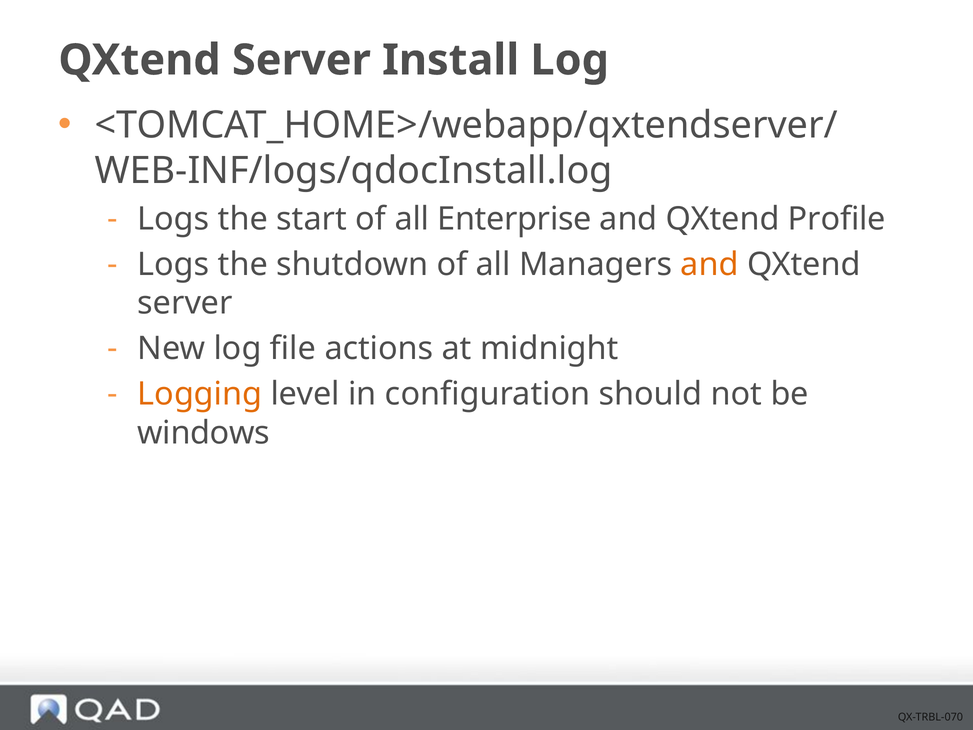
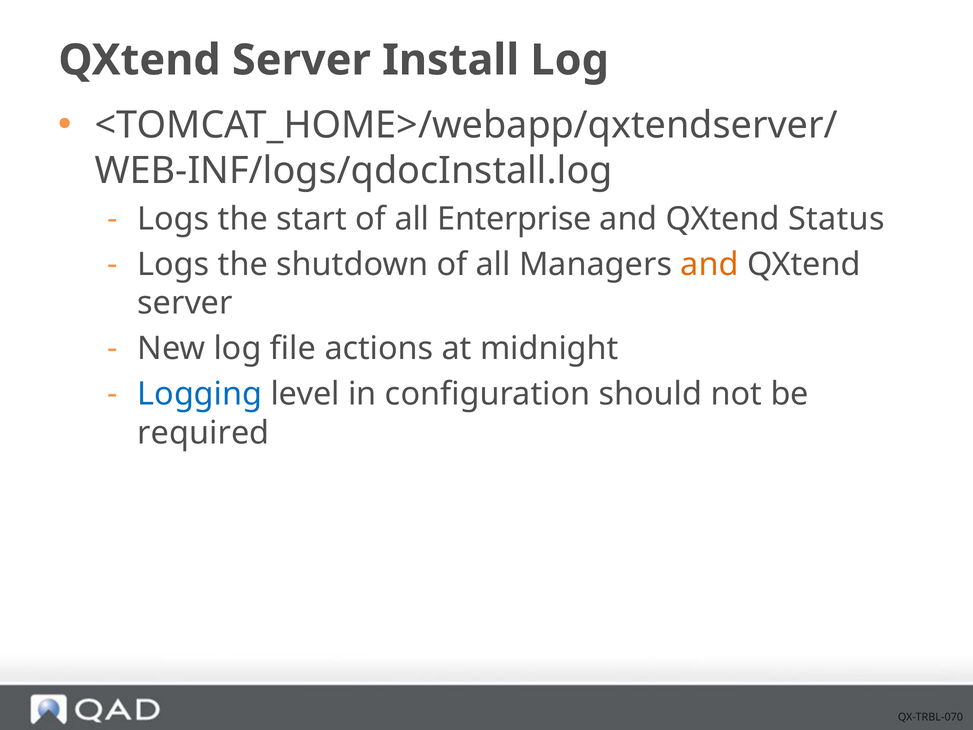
Profile: Profile -> Status (837, 219)
Logging colour: orange -> blue (200, 394)
windows: windows -> required (203, 433)
